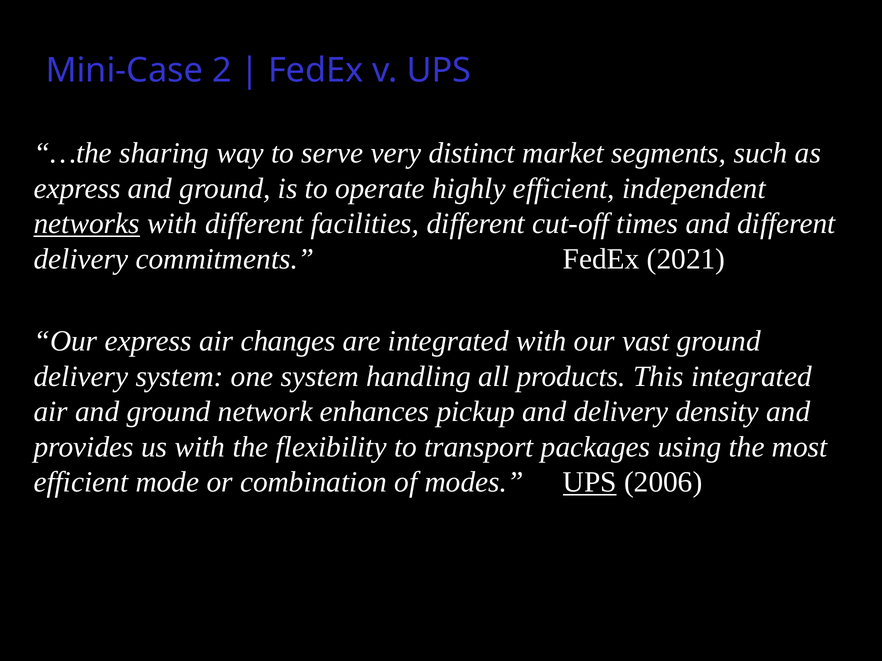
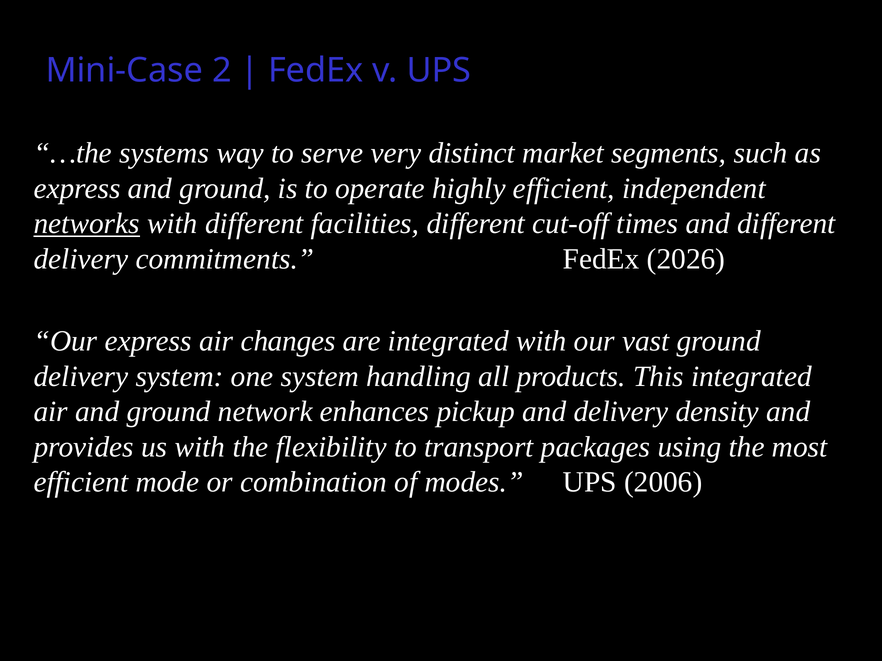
sharing: sharing -> systems (164, 153)
2021: 2021 -> 2026 (686, 259)
UPS underline: present -> none (590, 482)
